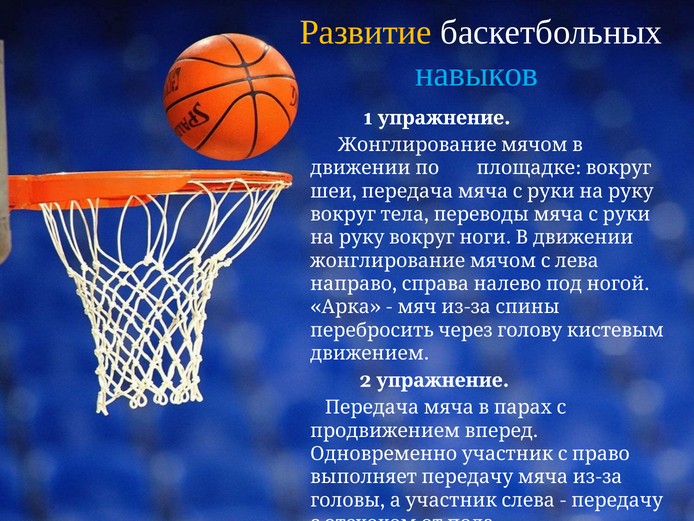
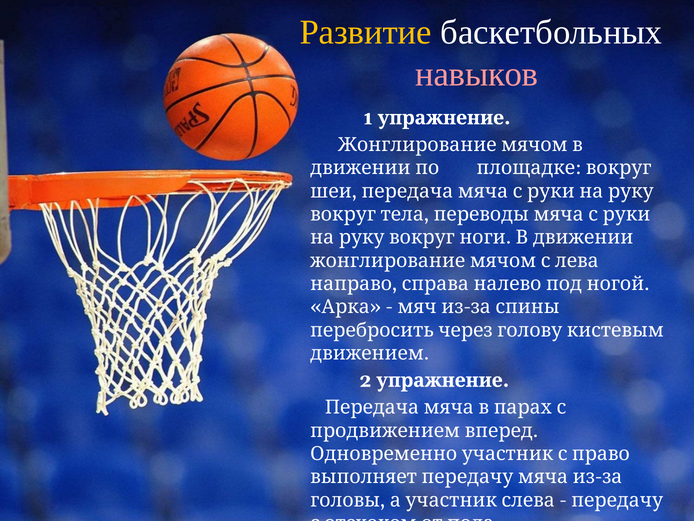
навыков colour: light blue -> pink (477, 74)
